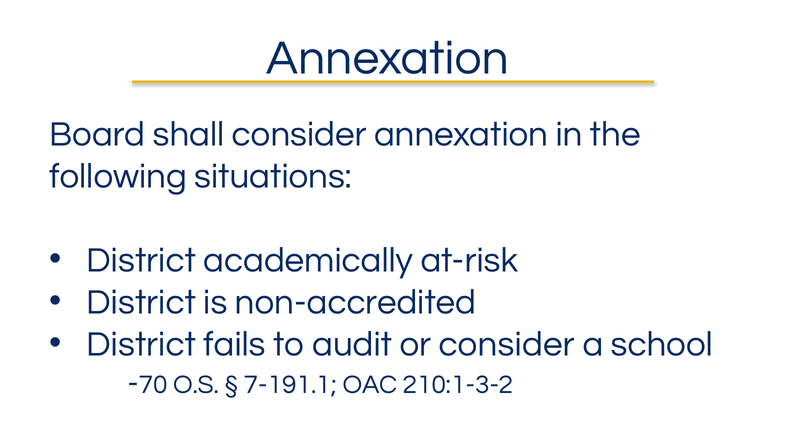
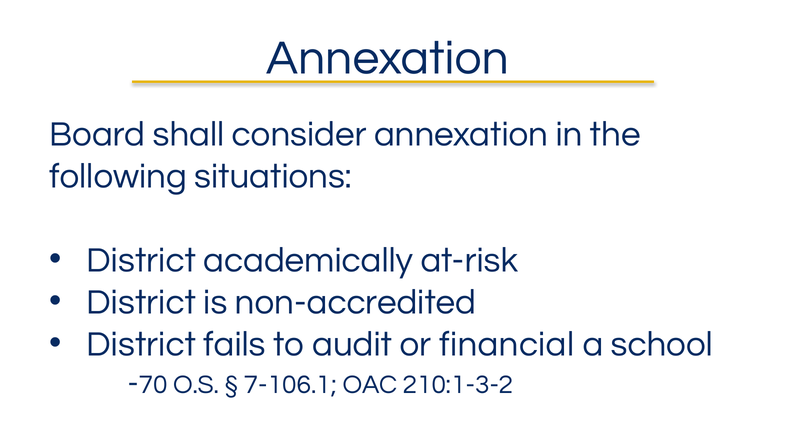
or consider: consider -> financial (507, 344)
7-191.1: 7-191.1 -> 7-106.1 (291, 385)
